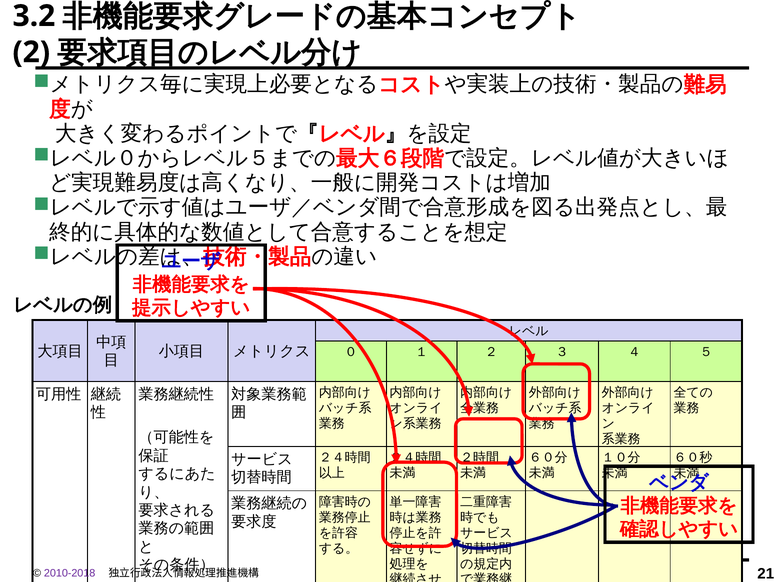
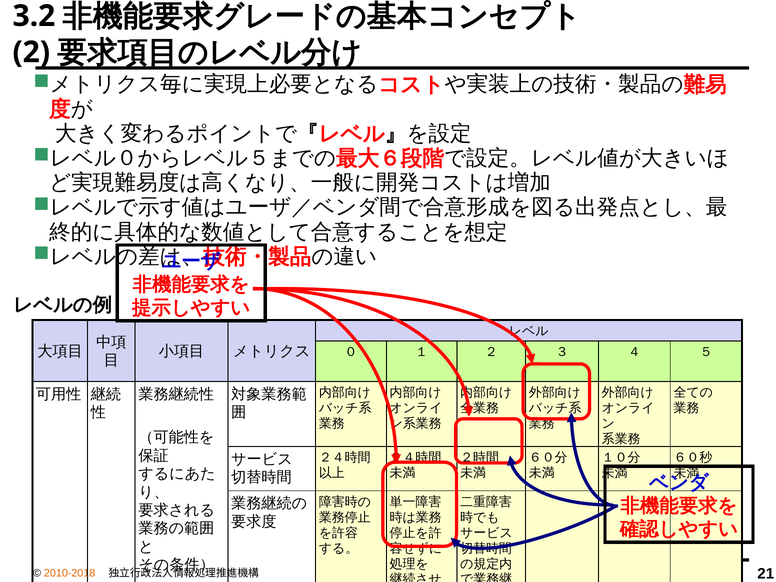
2010-2018 colour: purple -> orange (70, 573)
